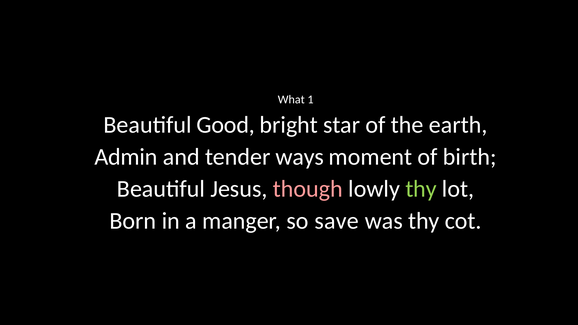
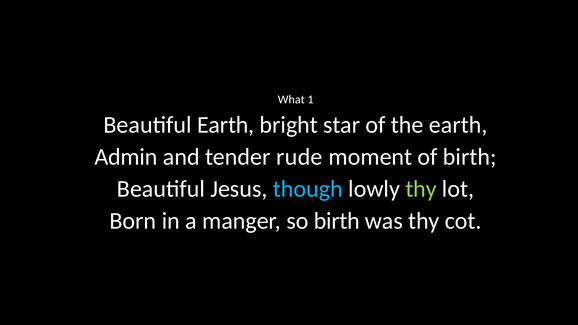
Beautiful Good: Good -> Earth (226, 125)
ways: ways -> rude (299, 157)
though colour: pink -> light blue (308, 189)
so save: save -> birth (337, 221)
